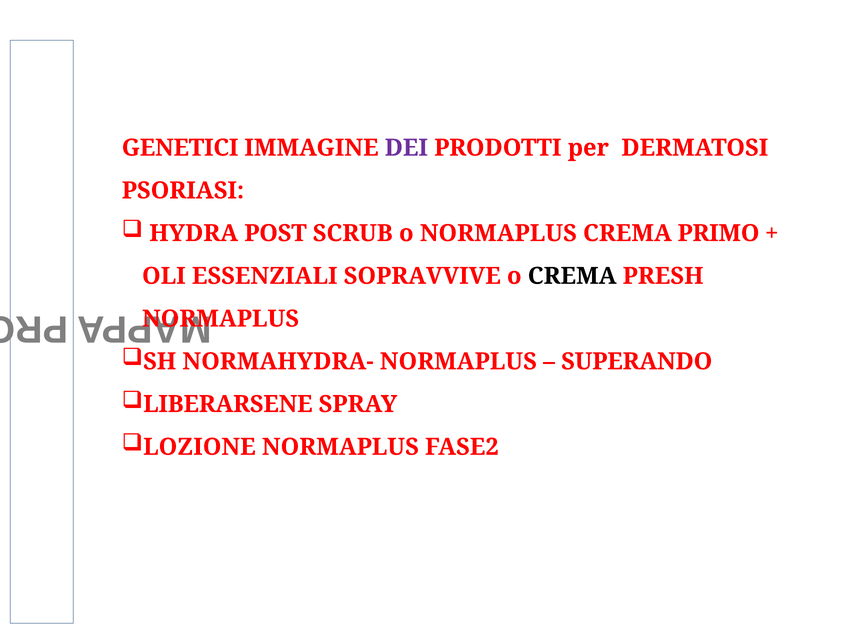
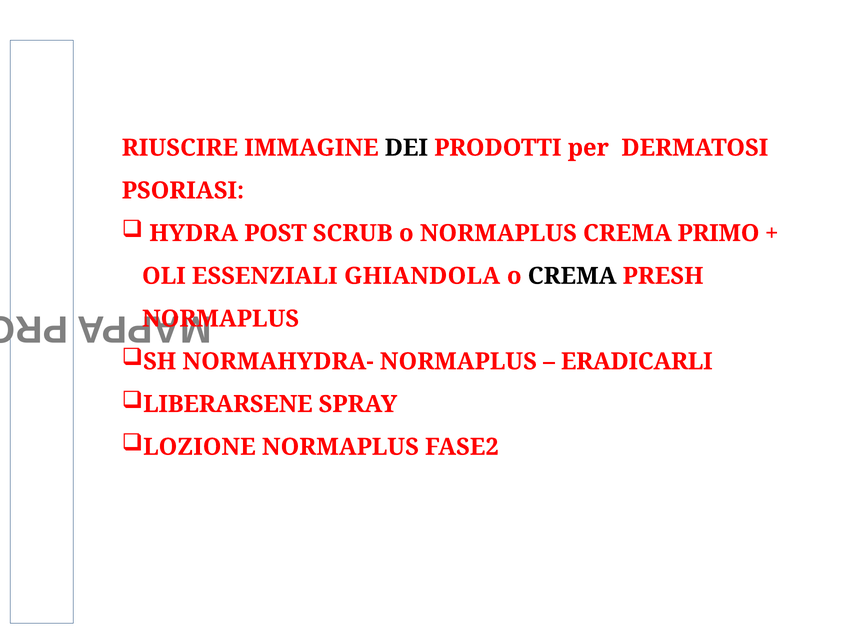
GENETICI: GENETICI -> RIUSCIRE (180, 148)
DEI colour: purple -> black (406, 148)
SOPRAVVIVE: SOPRAVVIVE -> GHIANDOLA (422, 276)
SUPERANDO: SUPERANDO -> ERADICARLI (637, 361)
